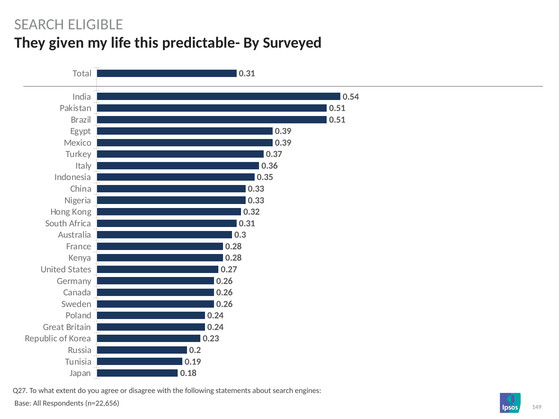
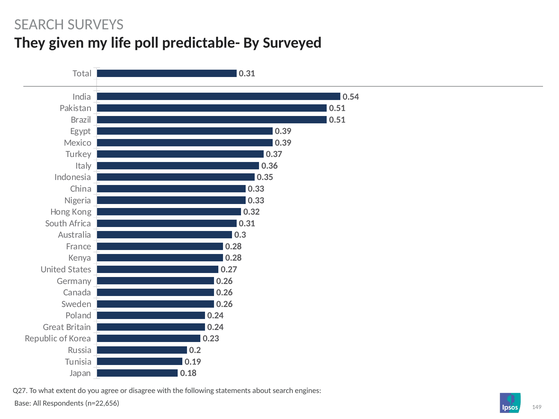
ELIGIBLE: ELIGIBLE -> SURVEYS (96, 24)
this: this -> poll (147, 43)
